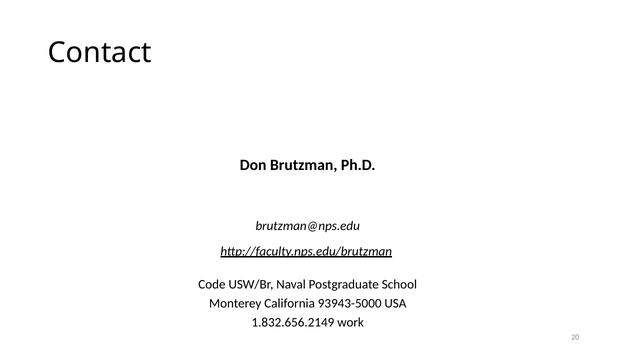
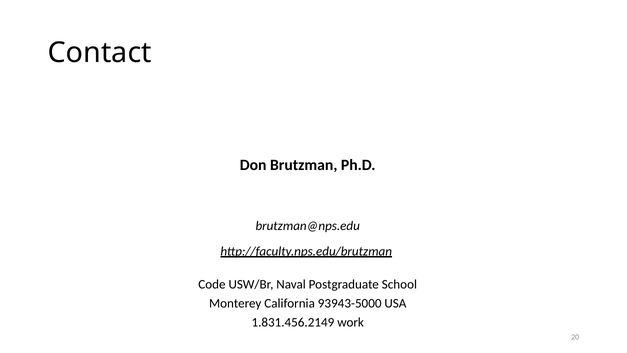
1.832.656.2149: 1.832.656.2149 -> 1.831.456.2149 (293, 322)
